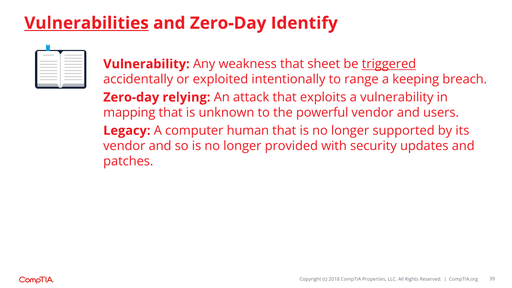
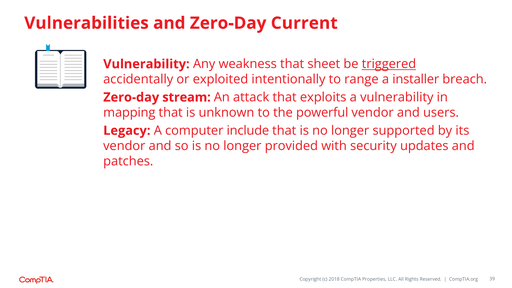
Vulnerabilities underline: present -> none (87, 23)
Identify: Identify -> Current (304, 23)
keeping: keeping -> installer (416, 79)
relying: relying -> stream (187, 97)
human: human -> include (248, 131)
